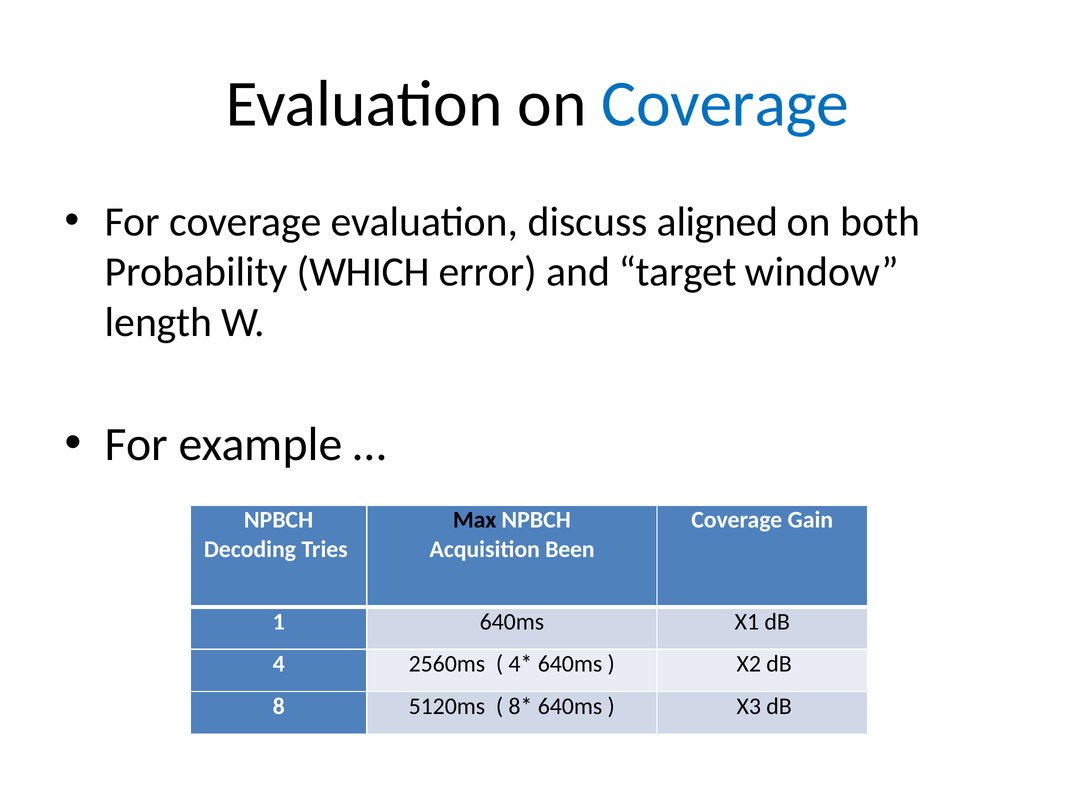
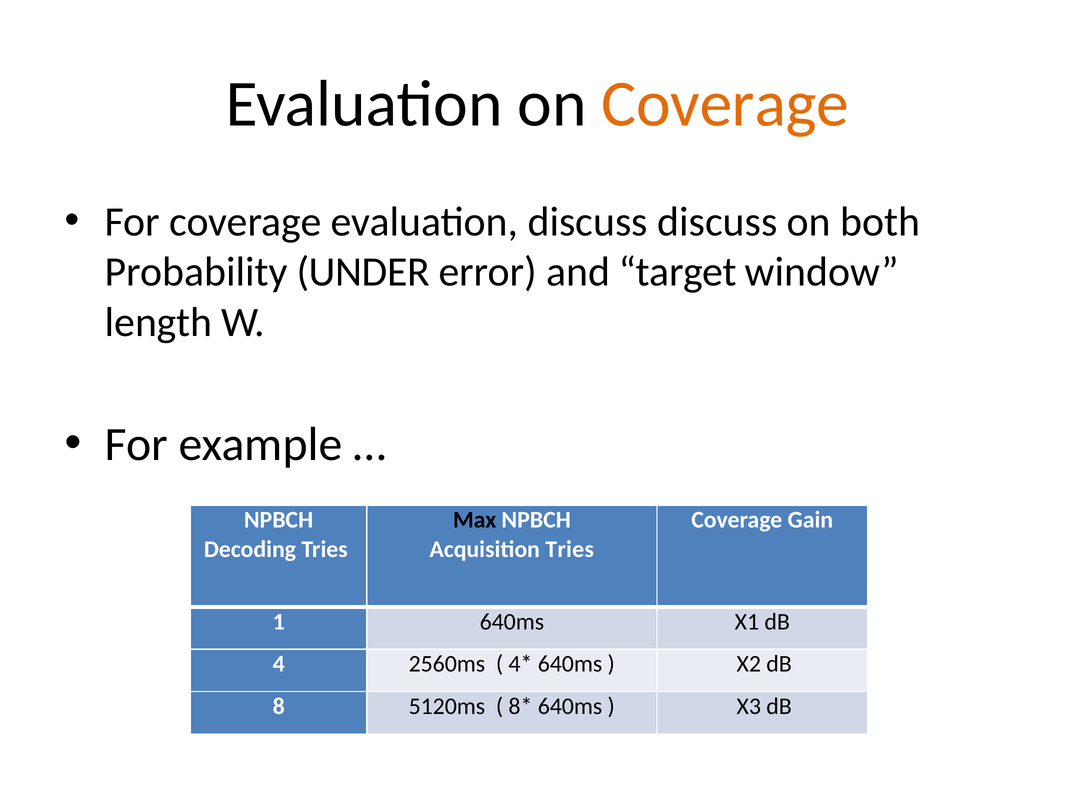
Coverage colour: blue -> orange (725, 104)
discuss aligned: aligned -> discuss (717, 222)
WHICH: WHICH -> UNDER (363, 272)
Acquisition Been: Been -> Tries (570, 549)
